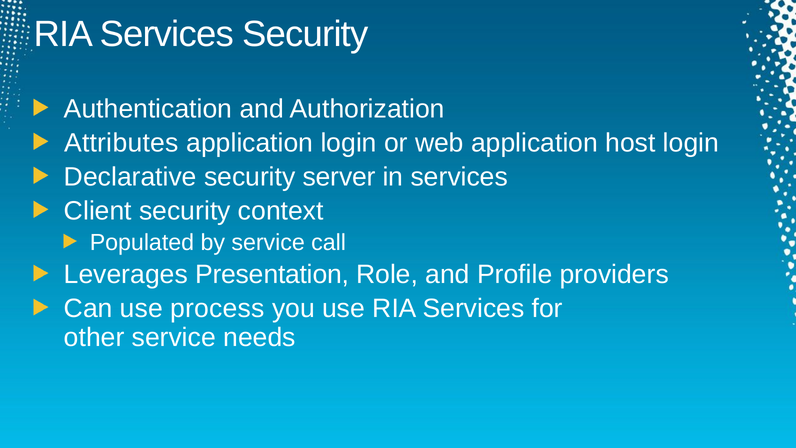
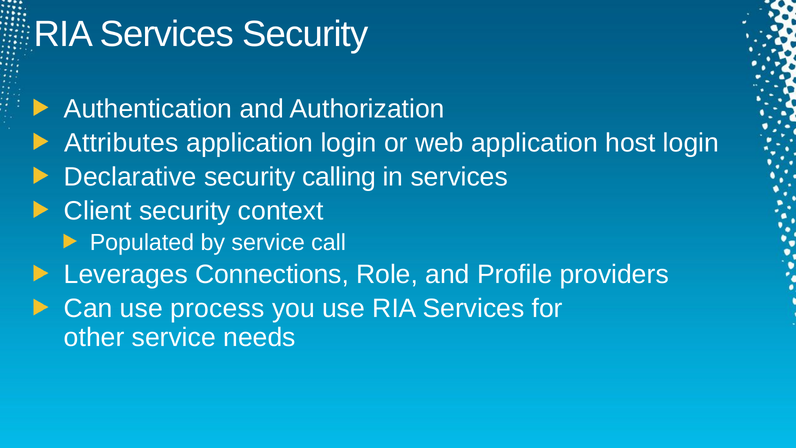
server: server -> calling (339, 177)
Presentation: Presentation -> Connections (272, 274)
